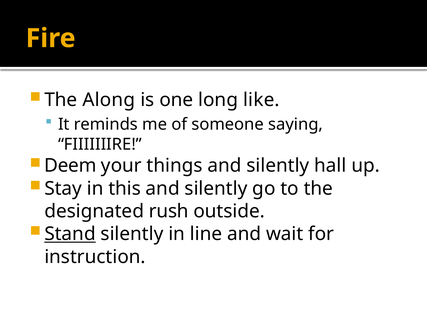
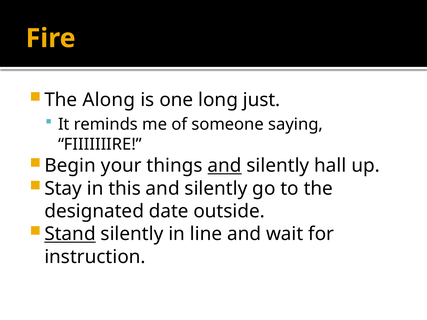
like: like -> just (262, 100)
Deem: Deem -> Begin (70, 166)
and underline: none -> present (225, 166)
rush: rush -> date (169, 211)
